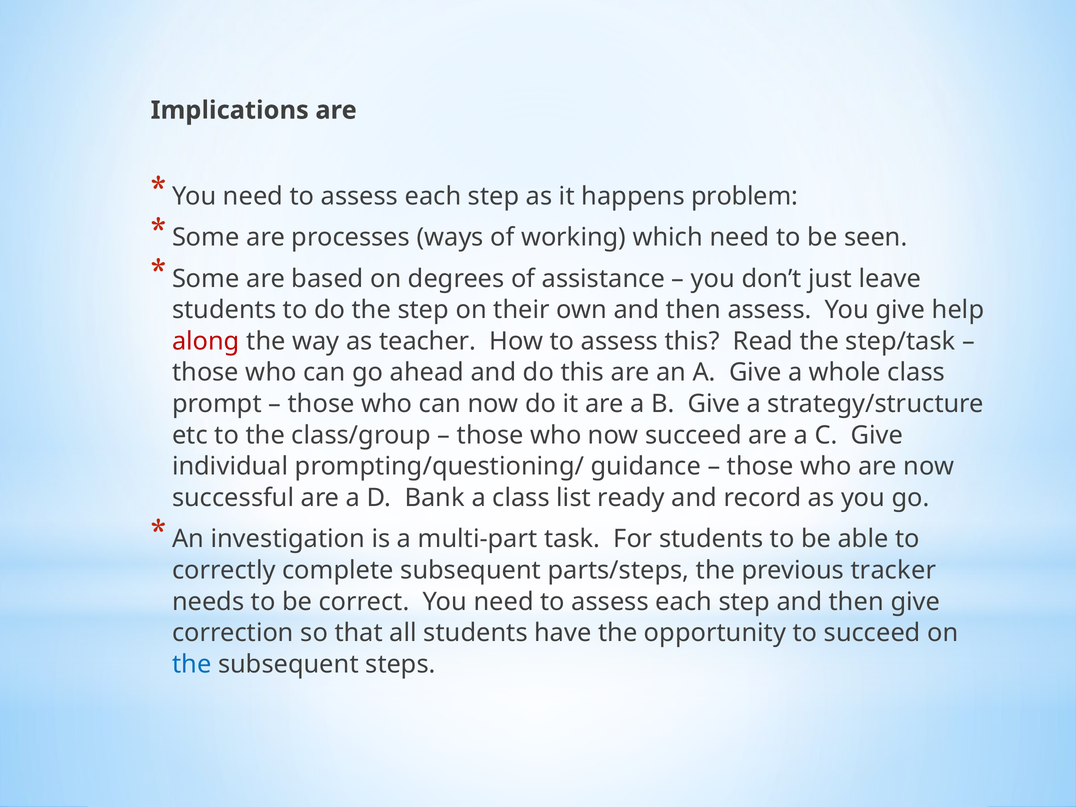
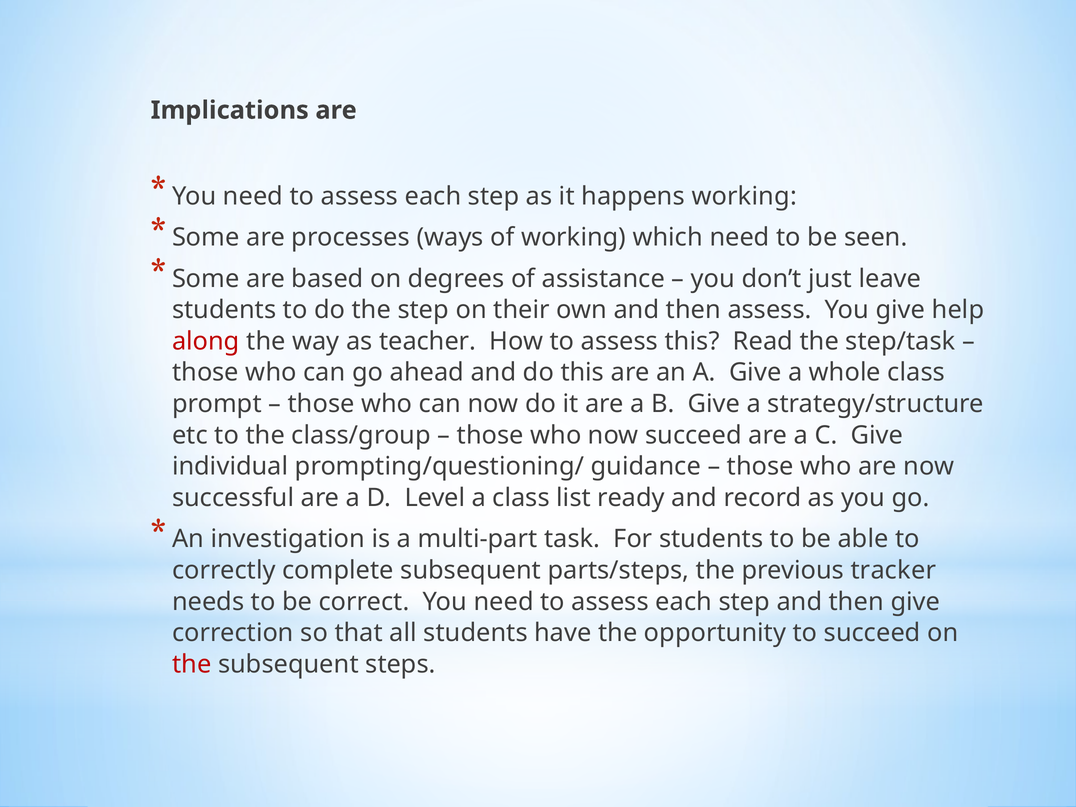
happens problem: problem -> working (744, 196)
Bank: Bank -> Level (435, 498)
the colour: blue -> red (192, 664)
